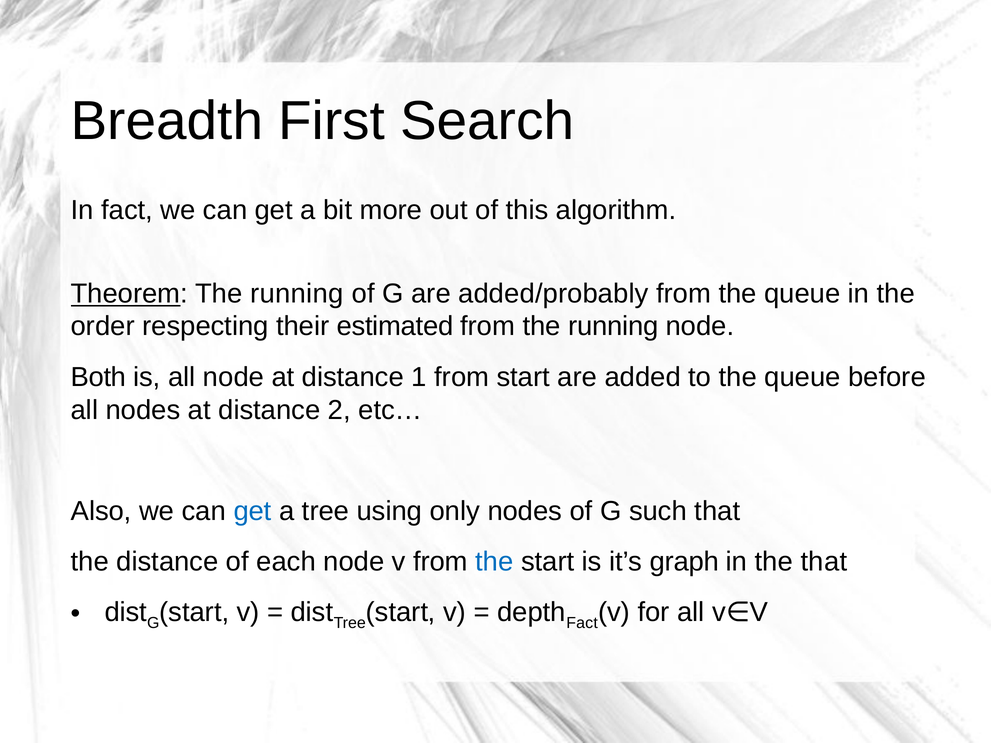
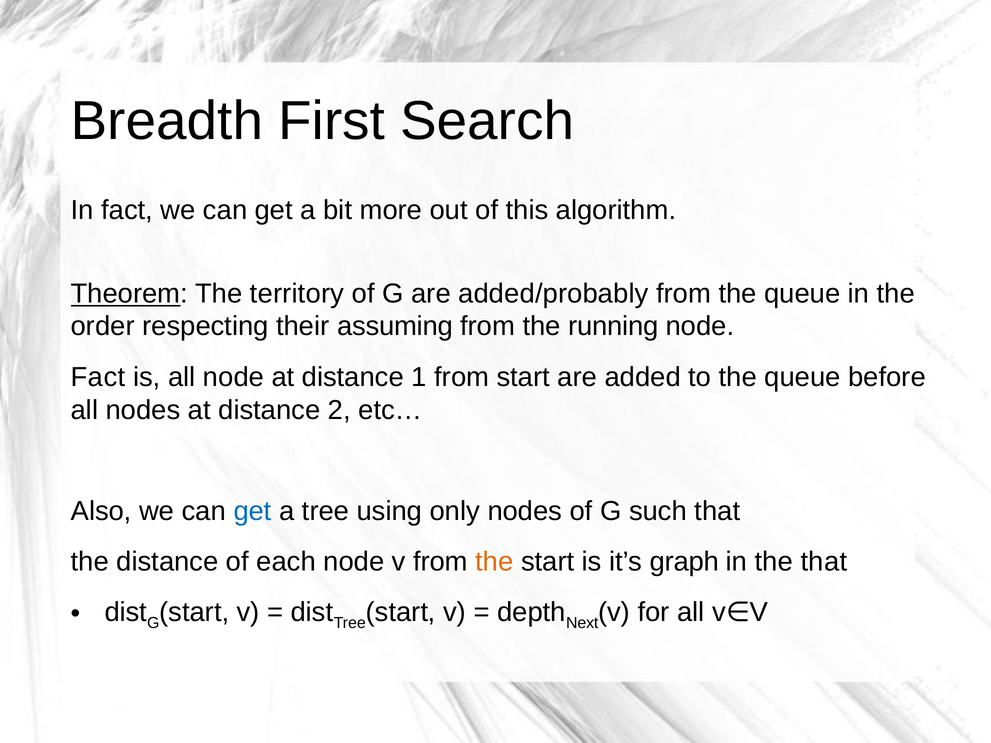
Theorem The running: running -> territory (297, 294)
estimated: estimated -> assuming (395, 327)
Both: Both -> Fact (98, 377)
the colour: blue -> orange (494, 562)
depth Fact: Fact -> Next (582, 623)
